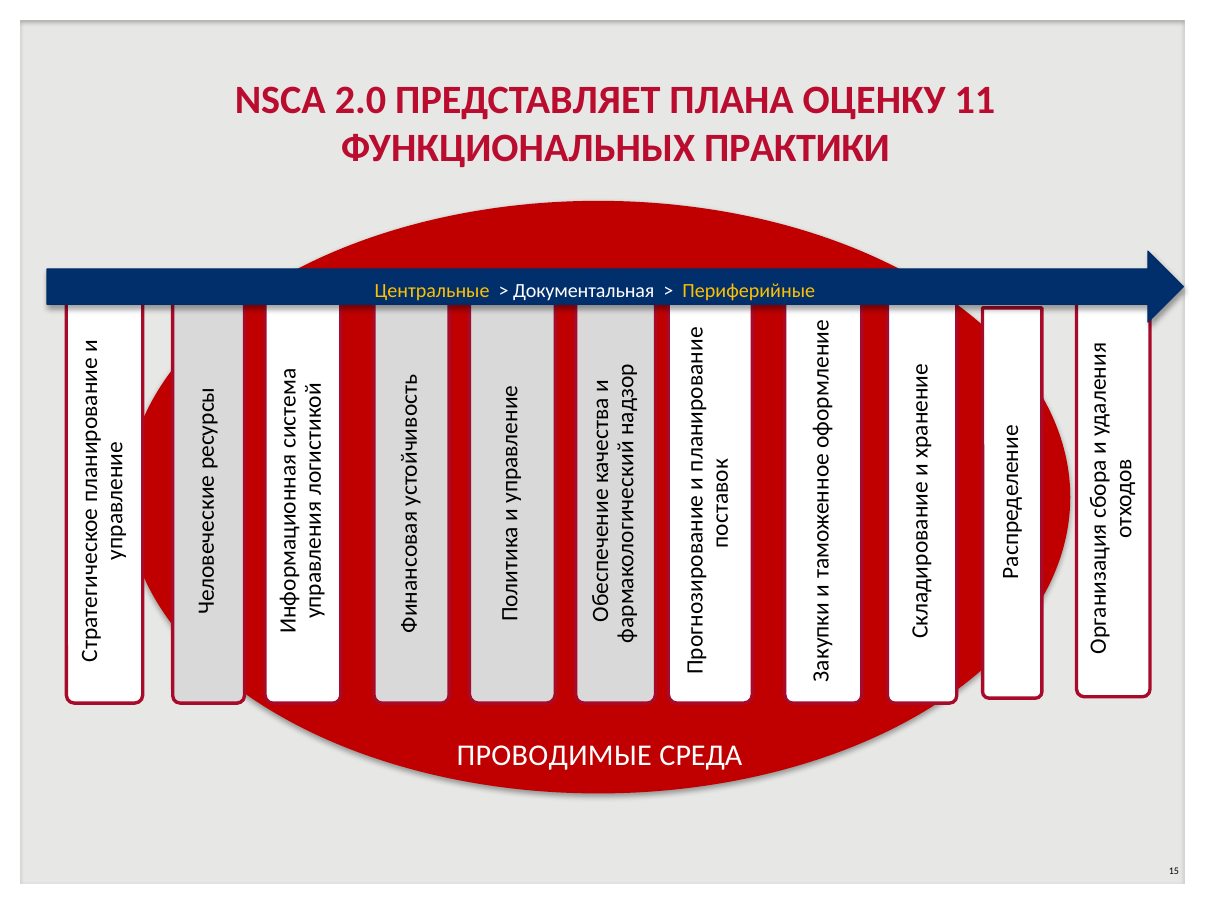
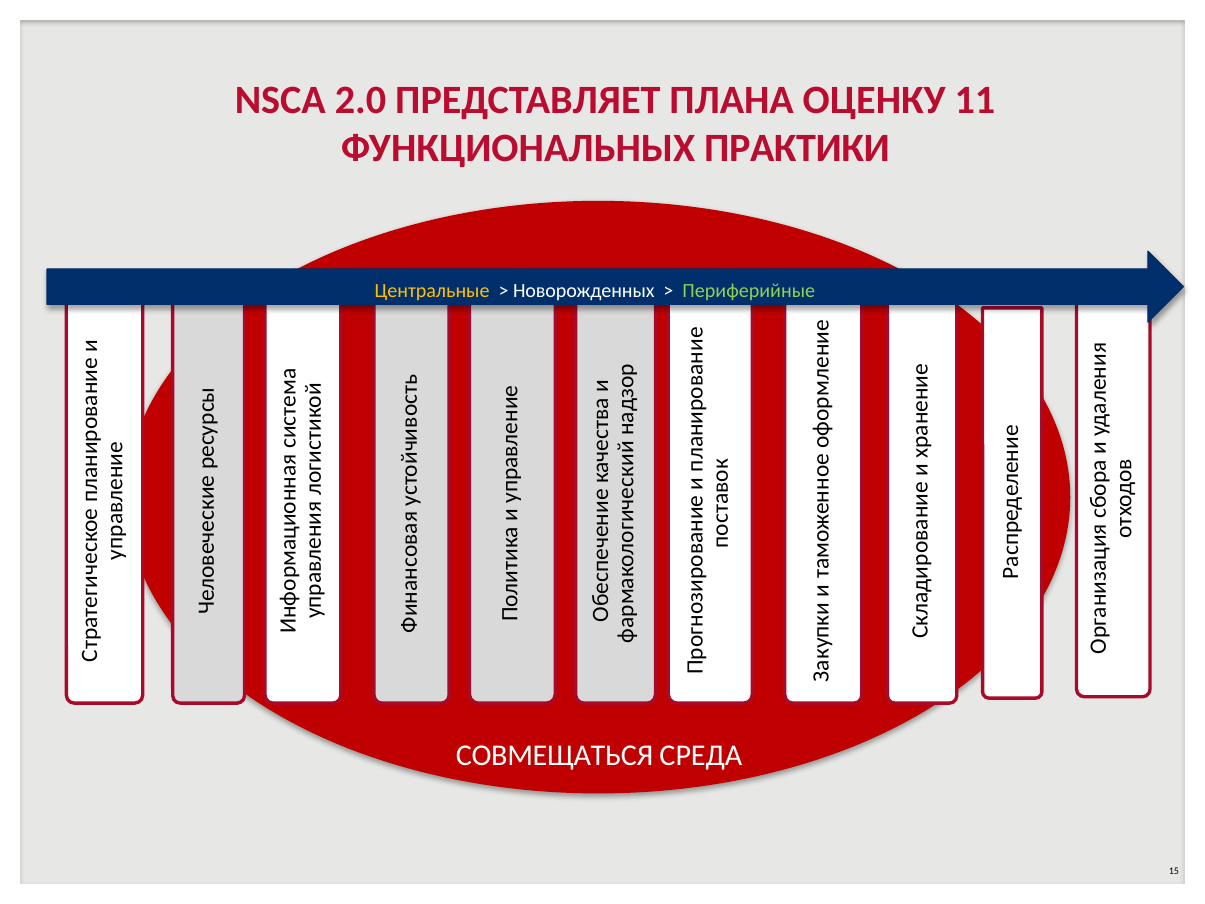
Документальная: Документальная -> Новорожденных (584, 290)
Периферийные colour: yellow -> light green (749, 290)
ПРОВОДИМЫЕ: ПРОВОДИМЫЕ -> СОВМЕЩАТЬСЯ (555, 755)
